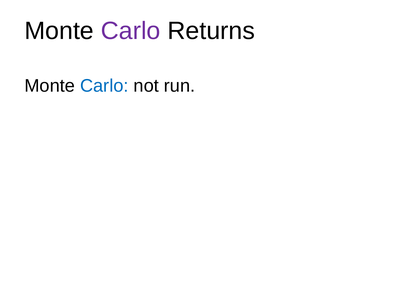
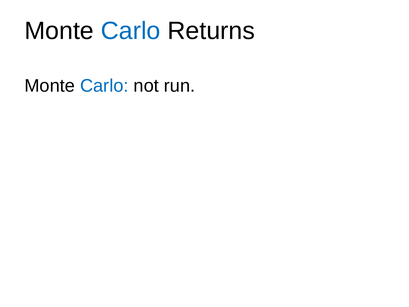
Carlo colour: purple -> blue (131, 31)
